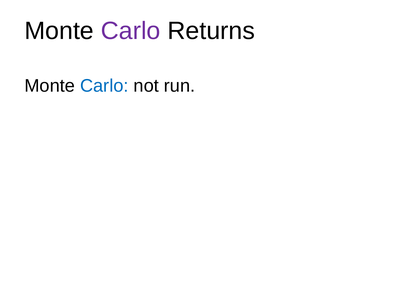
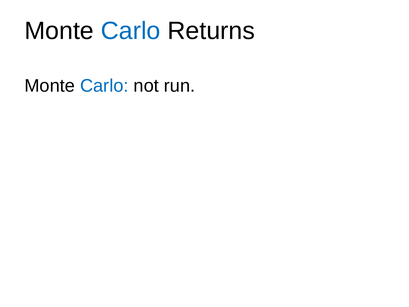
Carlo colour: purple -> blue (131, 31)
